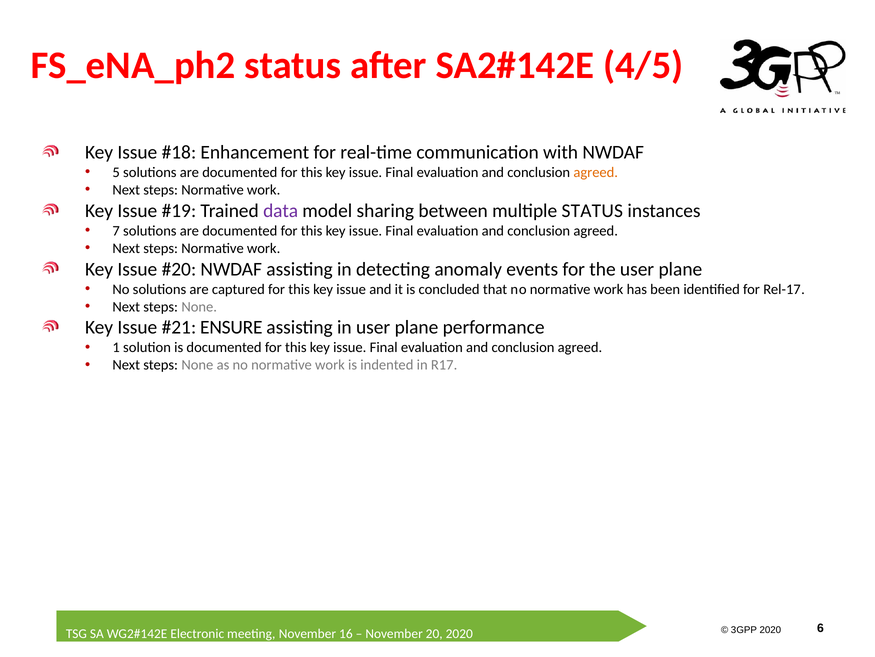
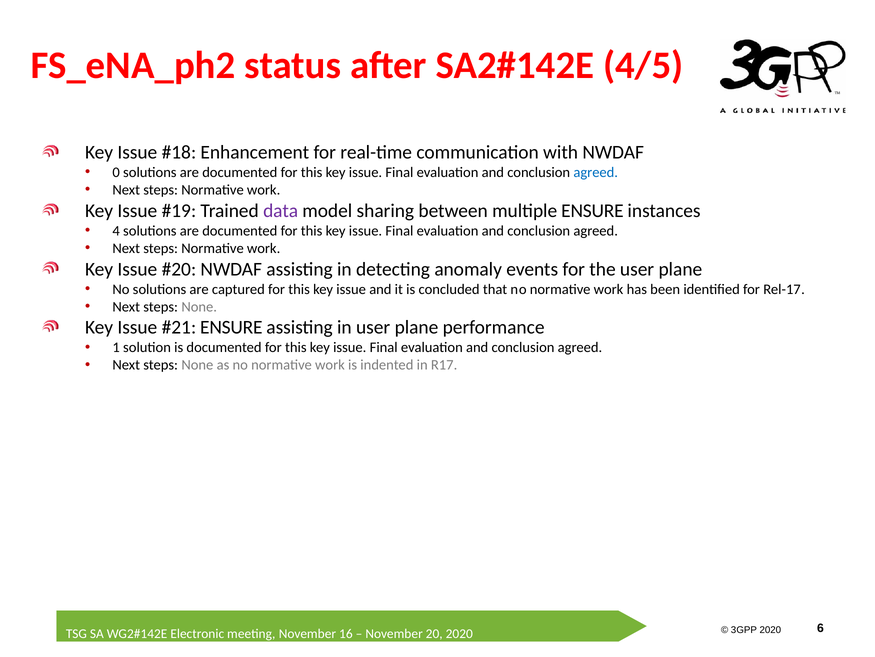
5: 5 -> 0 (116, 172)
agreed colour: orange -> blue (596, 172)
multiple STATUS: STATUS -> ENSURE (592, 210)
7: 7 -> 4 (116, 231)
